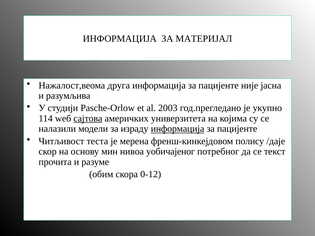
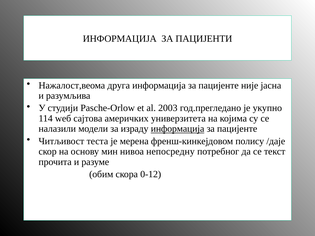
МАТЕРИЈАЛ: МАТЕРИЈАЛ -> ПАЦИЈЕНТИ (204, 39)
сајтова underline: present -> none (88, 119)
уобичајеног: уобичајеног -> непосредну (170, 152)
